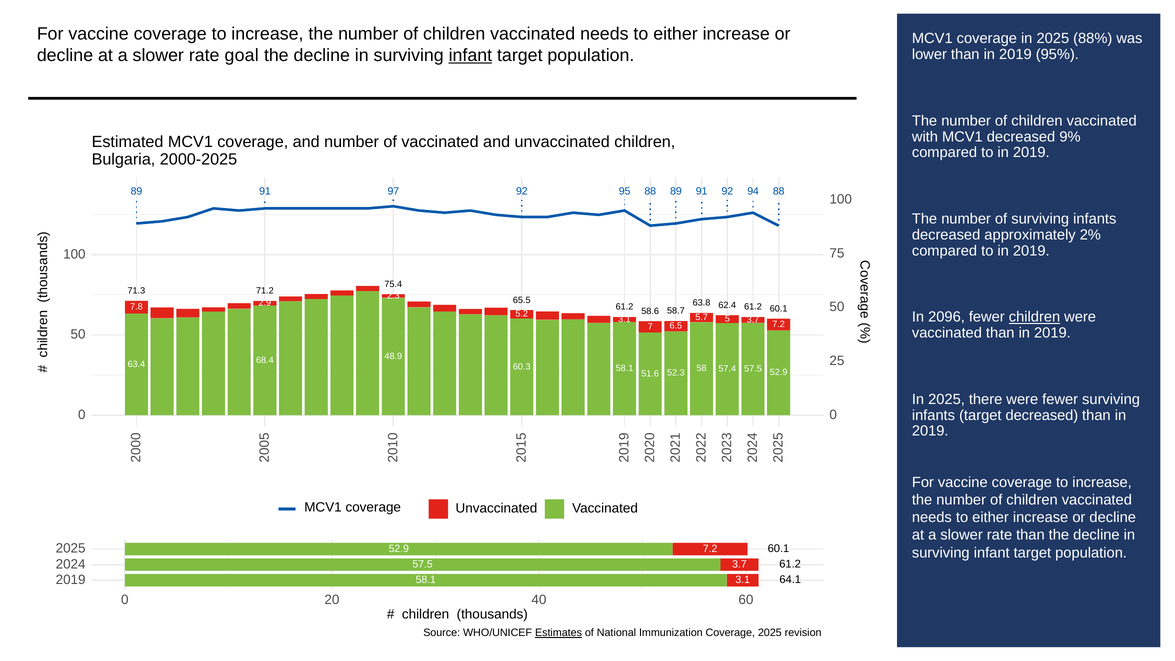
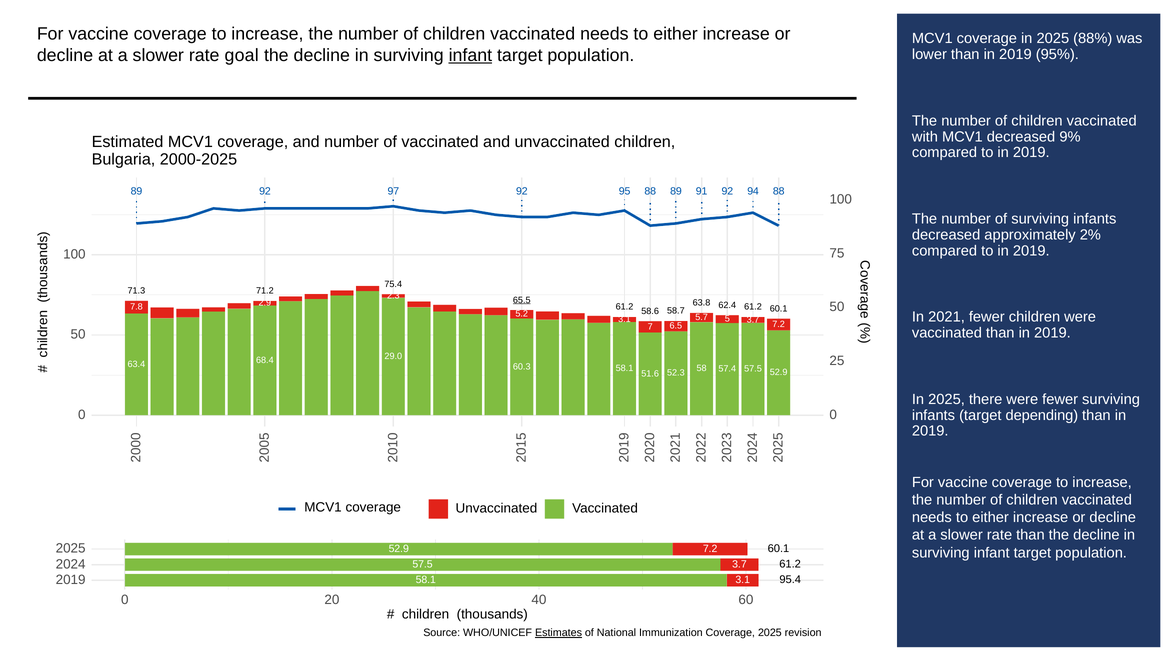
91: 91 -> 92 (265, 191)
65.5 underline: none -> present (522, 300)
2096: 2096 -> 2021 (947, 317)
children underline: present -> none (1035, 317)
48.9: 48.9 -> 29.0 (393, 356)
target decreased: decreased -> depending (1042, 415)
64.1: 64.1 -> 95.4 (790, 580)
